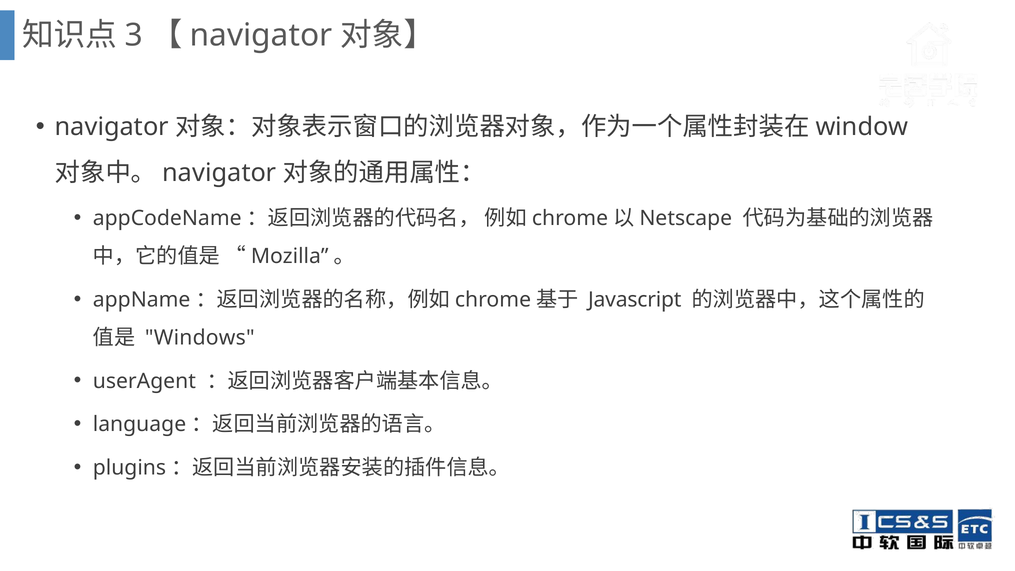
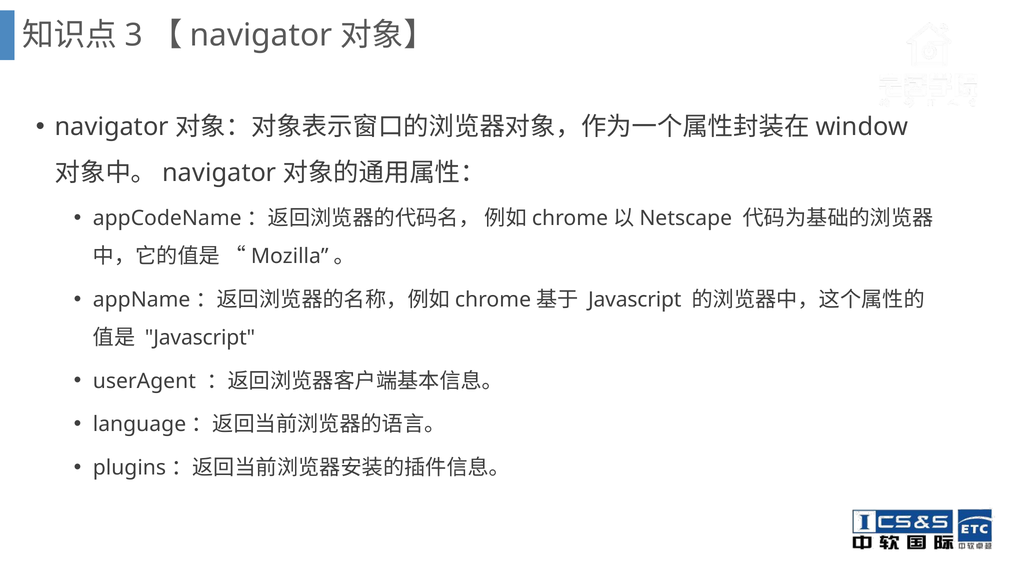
Windows: Windows -> Javascript (200, 338)
